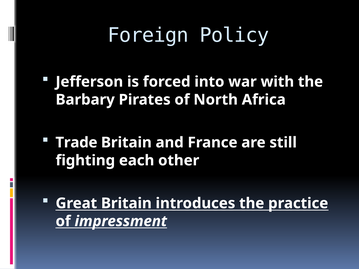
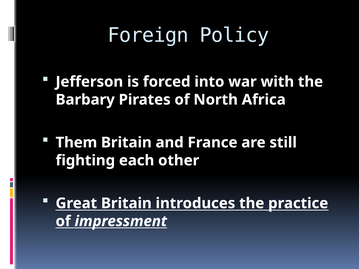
Trade: Trade -> Them (76, 143)
